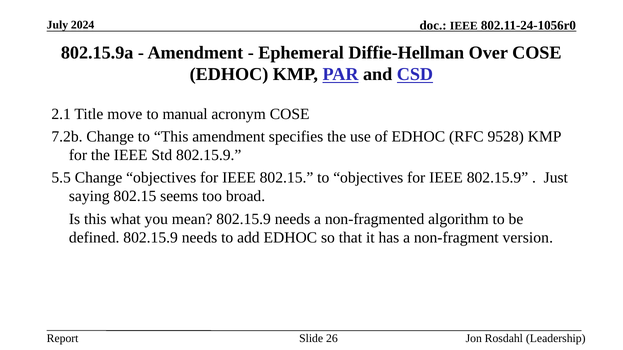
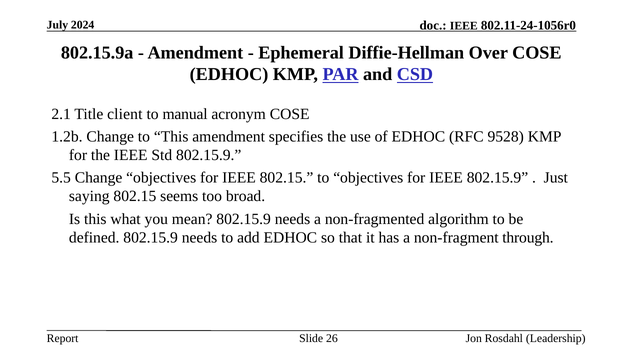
move: move -> client (125, 114)
7.2b: 7.2b -> 1.2b (67, 137)
version: version -> through (528, 238)
